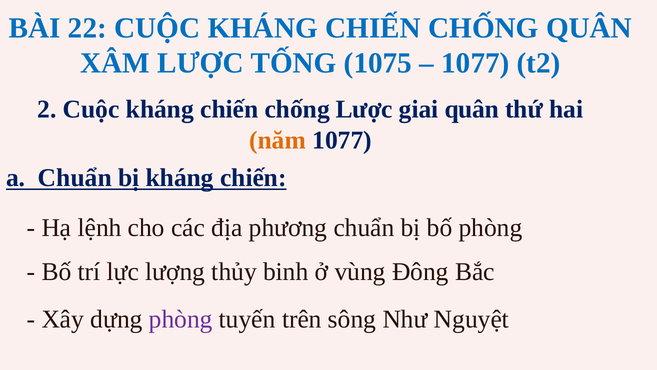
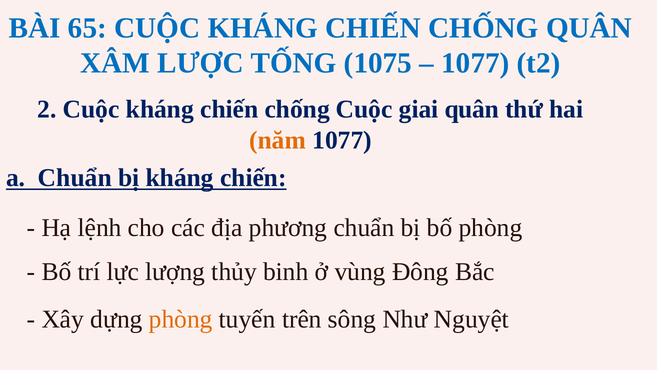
22: 22 -> 65 (87, 28)
chống Lược: Lược -> Cuộc (364, 109)
phòng colour: purple -> orange (181, 319)
